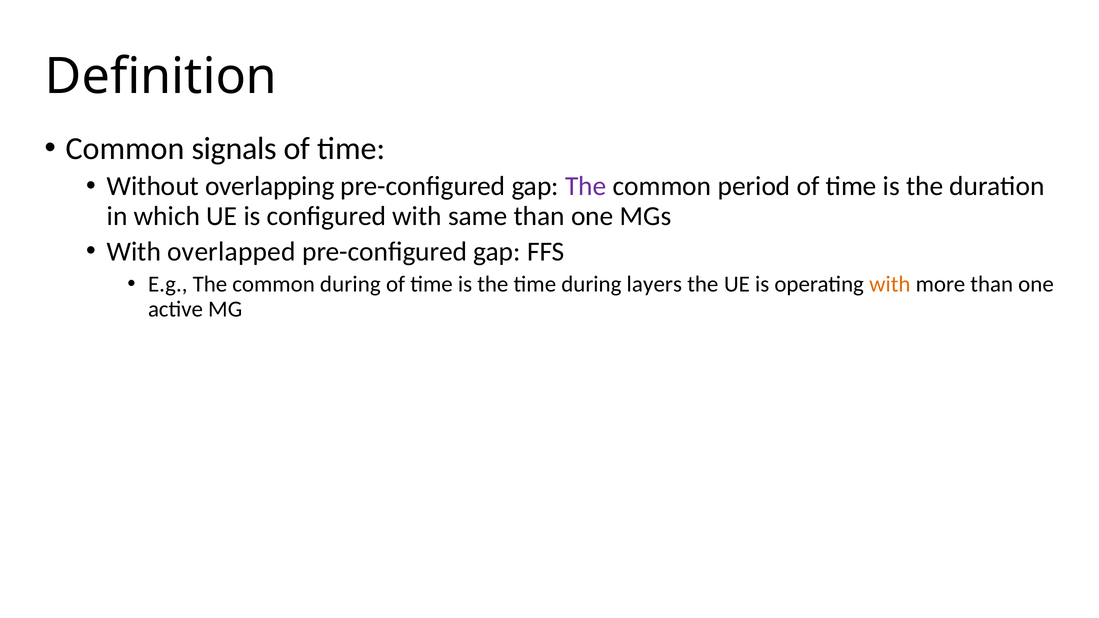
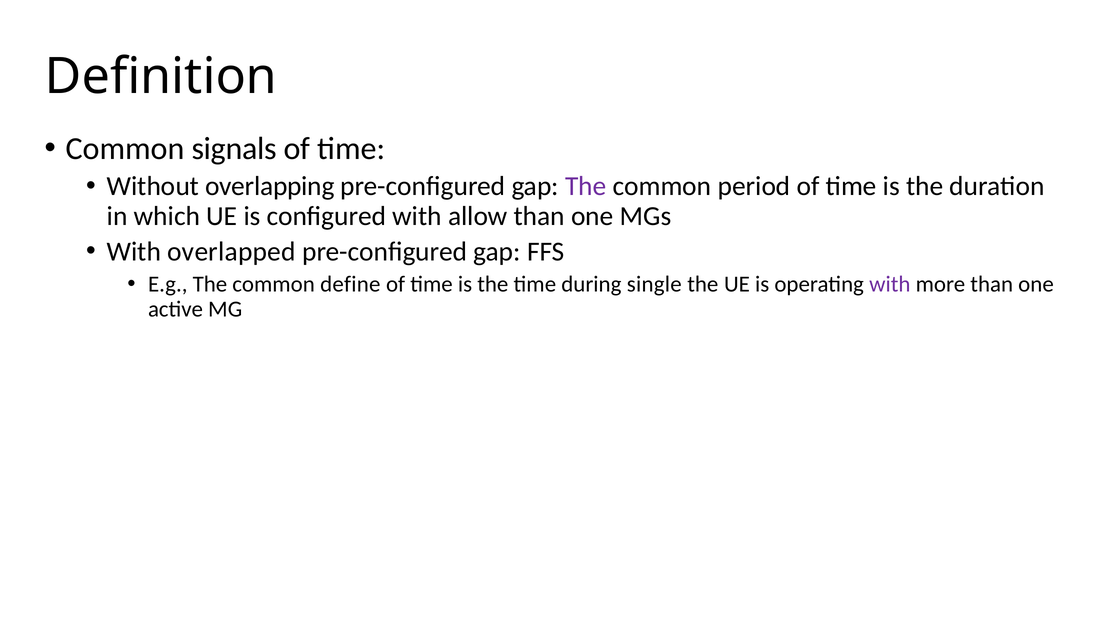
same: same -> allow (478, 216)
common during: during -> define (350, 284)
layers: layers -> single (654, 284)
with colour: orange -> purple (890, 284)
